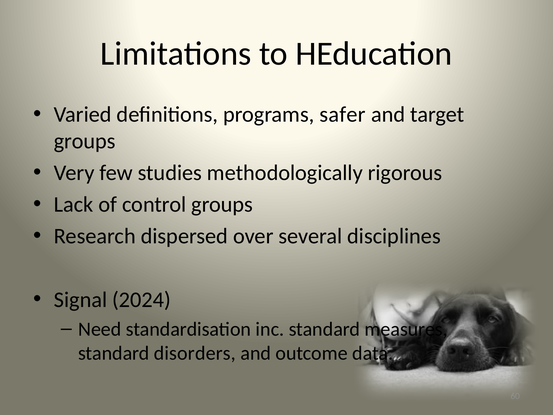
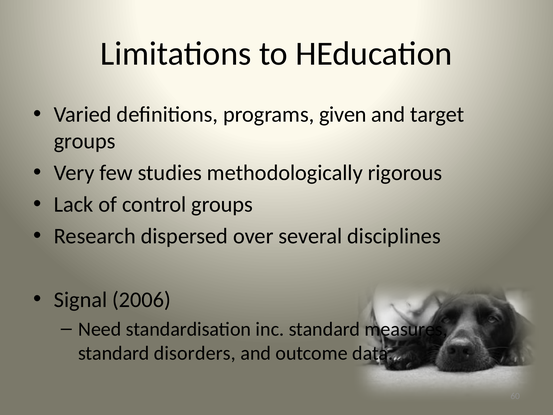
safer: safer -> given (343, 114)
2024: 2024 -> 2006 (141, 299)
